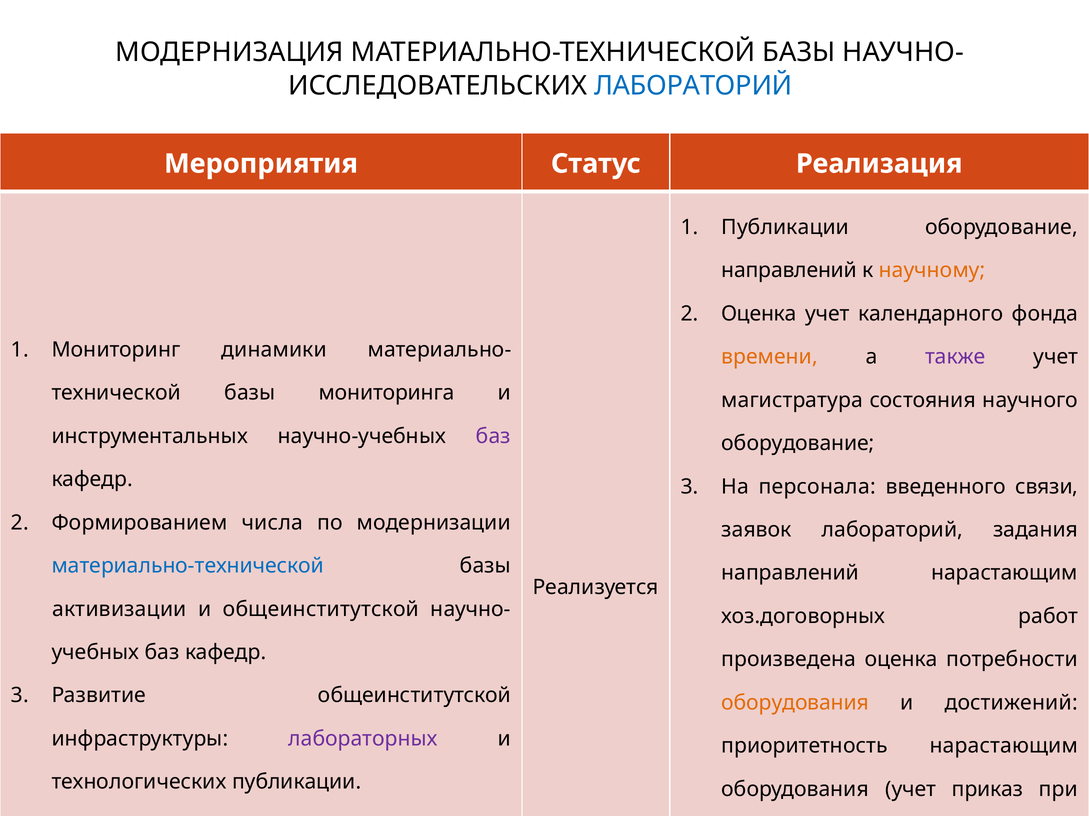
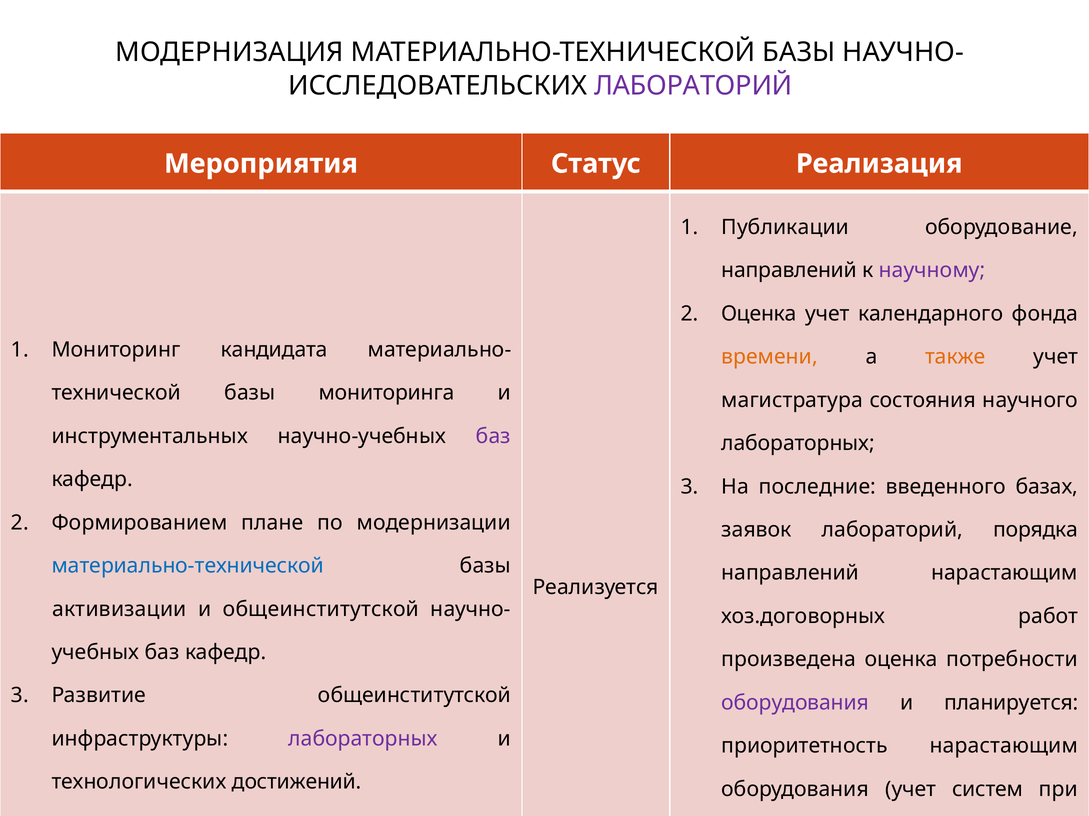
ЛАБОРАТОРИЙ colour: blue -> purple (693, 86)
научному colour: orange -> purple (932, 271)
динамики: динамики -> кандидата (274, 350)
также colour: purple -> orange (955, 357)
оборудование: оборудование -> лабораторных (798, 444)
персонала: персонала -> последние (817, 487)
связи: связи -> базах (1047, 487)
числа: числа -> плане (272, 523)
задания: задания -> порядка (1036, 530)
оборудования colour: orange -> purple (795, 703)
достижений: достижений -> планируется (1011, 703)
технологических публикации: публикации -> достижений (297, 783)
приказ: приказ -> систем (988, 790)
